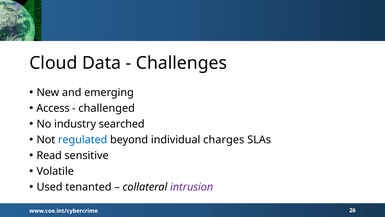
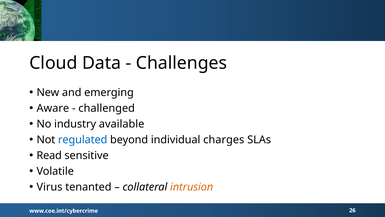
Access: Access -> Aware (53, 108)
searched: searched -> available (122, 124)
Used: Used -> Virus (50, 187)
intrusion colour: purple -> orange (192, 187)
